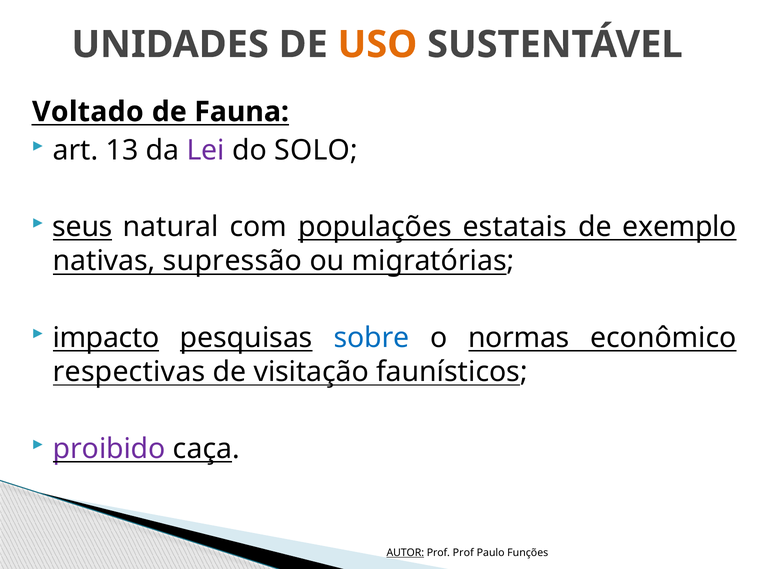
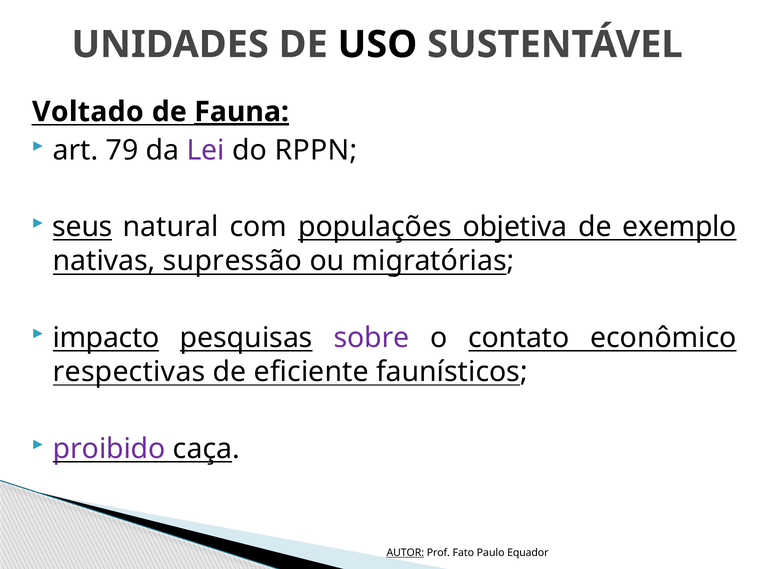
USO colour: orange -> black (377, 45)
Fauna underline: none -> present (242, 112)
13: 13 -> 79 (122, 150)
SOLO: SOLO -> RPPN (316, 150)
estatais: estatais -> objetiva (515, 227)
sobre colour: blue -> purple (371, 338)
normas: normas -> contato (519, 338)
visitação: visitação -> eficiente (311, 372)
Prof Prof: Prof -> Fato (463, 553)
Funções: Funções -> Equador (528, 553)
